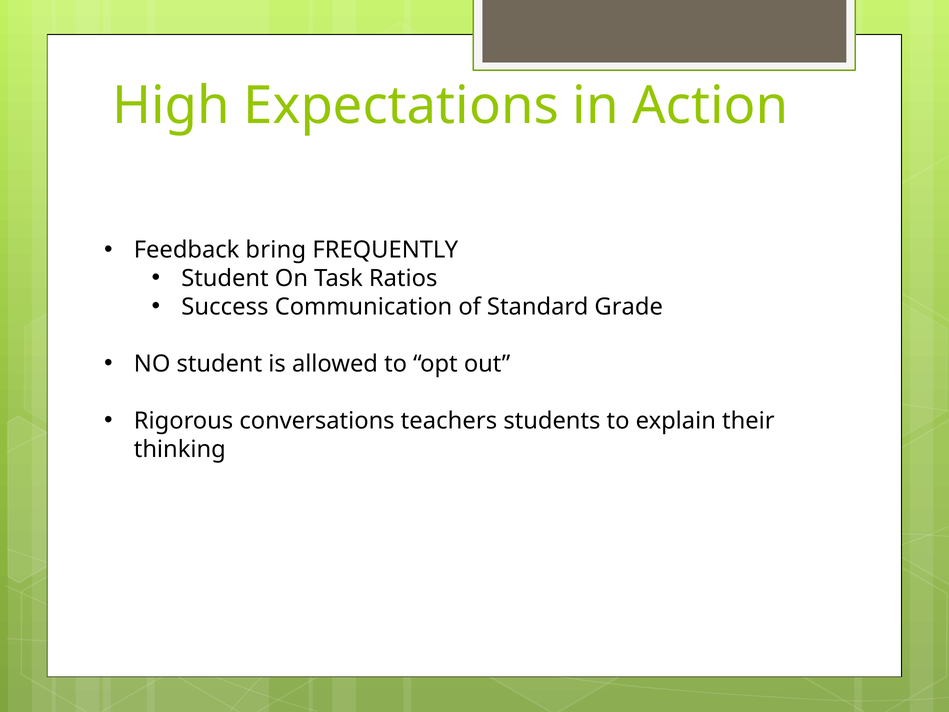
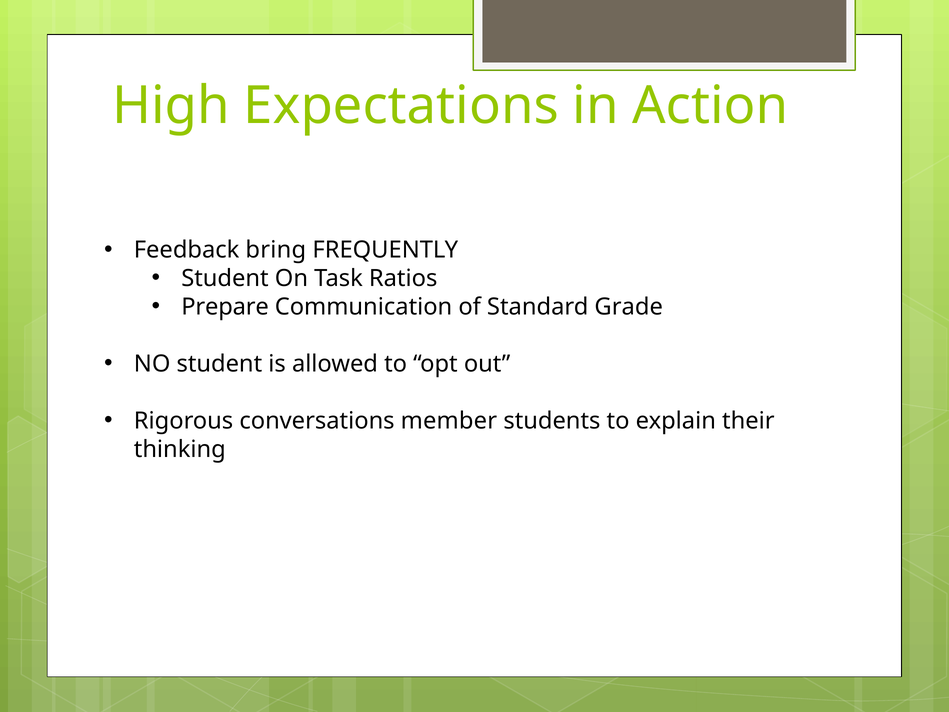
Success: Success -> Prepare (225, 307)
teachers: teachers -> member (449, 421)
